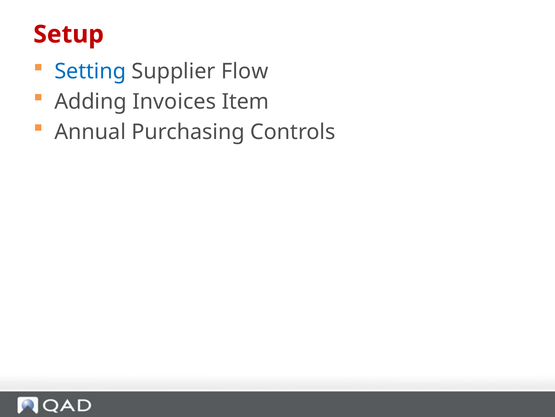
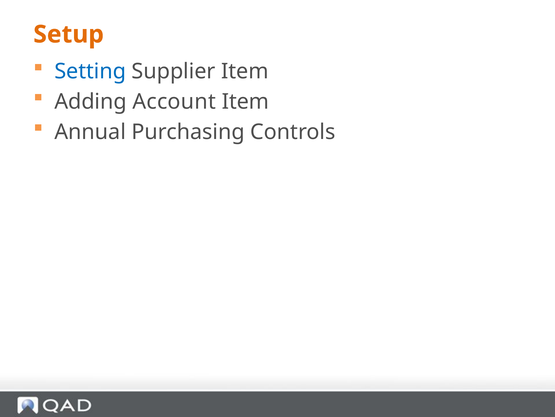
Setup colour: red -> orange (69, 34)
Supplier Flow: Flow -> Item (245, 71)
Invoices: Invoices -> Account (174, 101)
